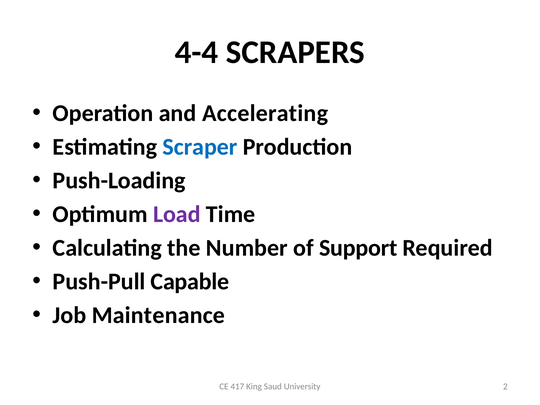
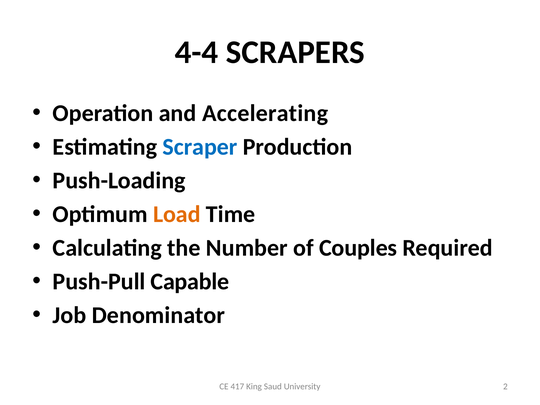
Load colour: purple -> orange (177, 214)
Support: Support -> Couples (358, 248)
Maintenance: Maintenance -> Denominator (158, 315)
